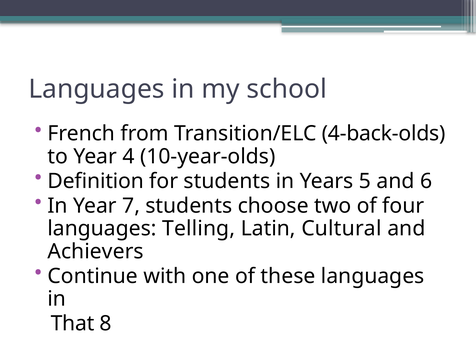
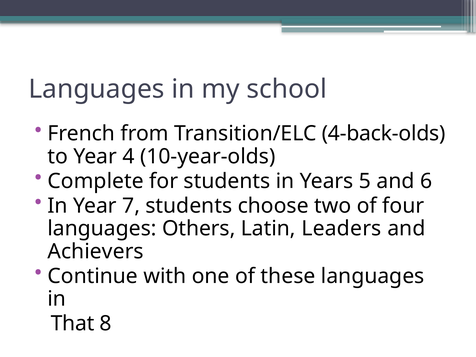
Definition: Definition -> Complete (96, 181)
Telling: Telling -> Others (199, 229)
Cultural: Cultural -> Leaders (341, 229)
